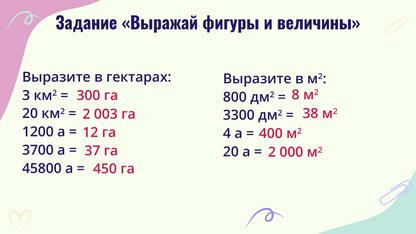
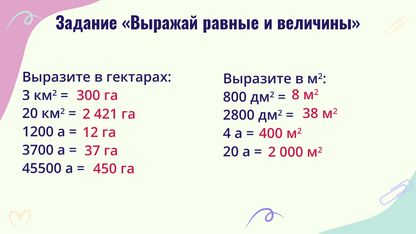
фигуры: фигуры -> равные (231, 24)
003: 003 -> 421 (106, 114)
3300: 3300 -> 2800 (239, 115)
45800: 45800 -> 45500 (42, 169)
